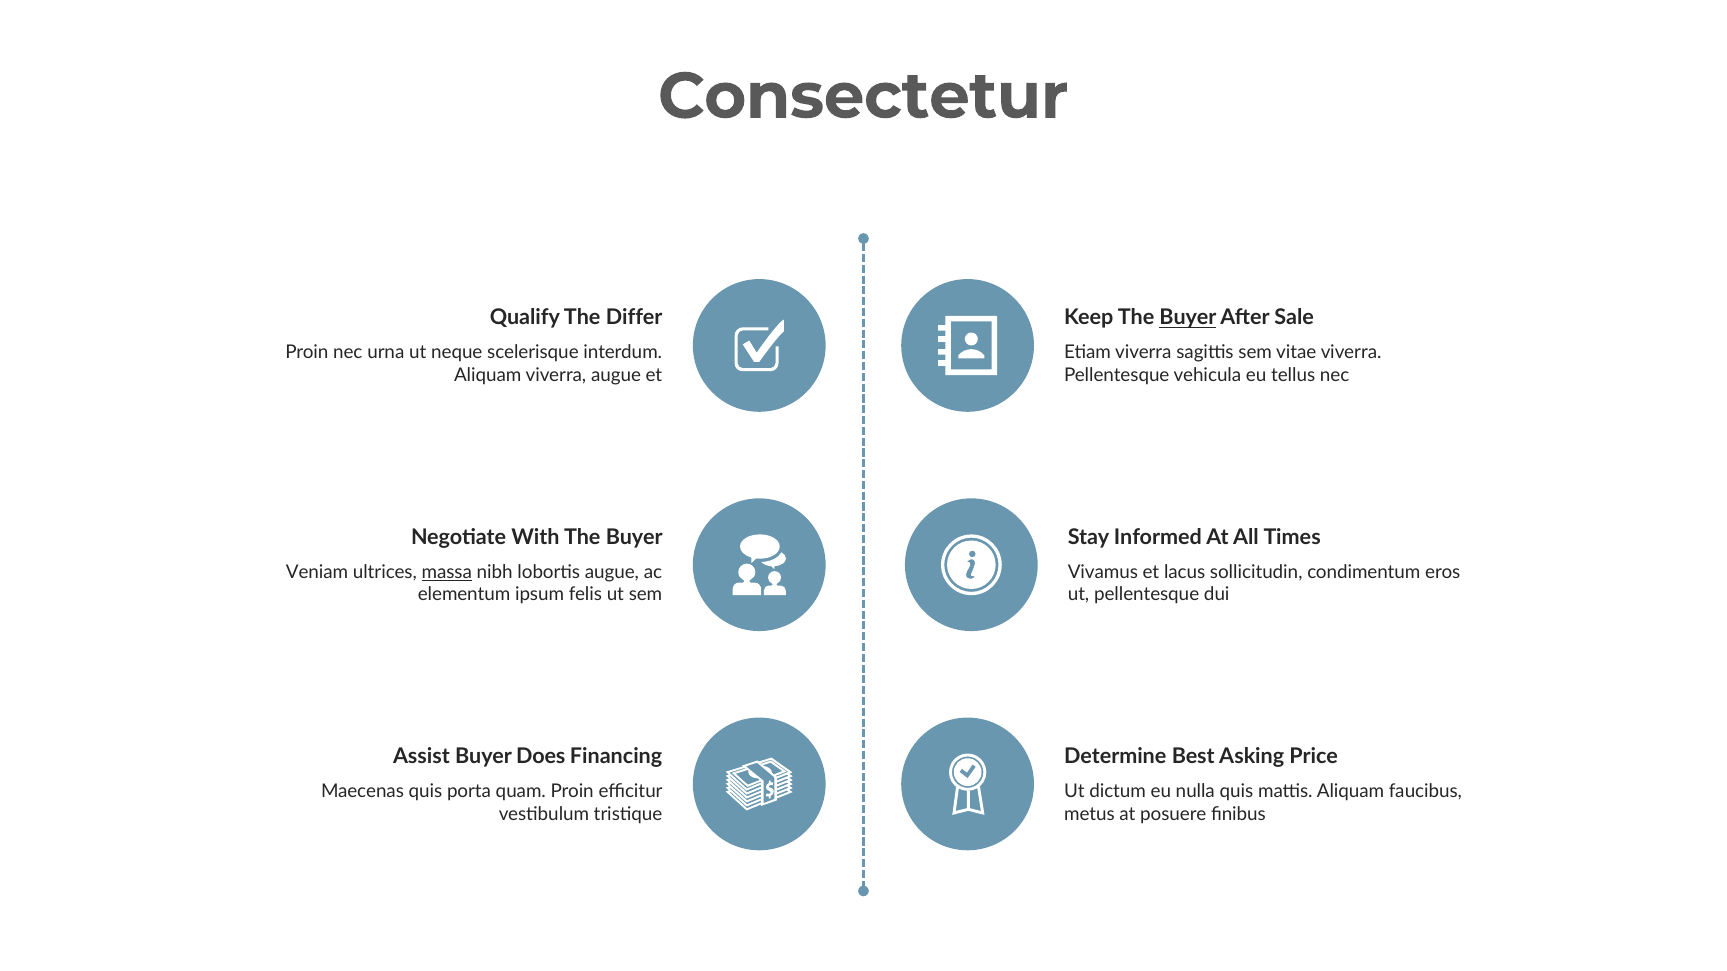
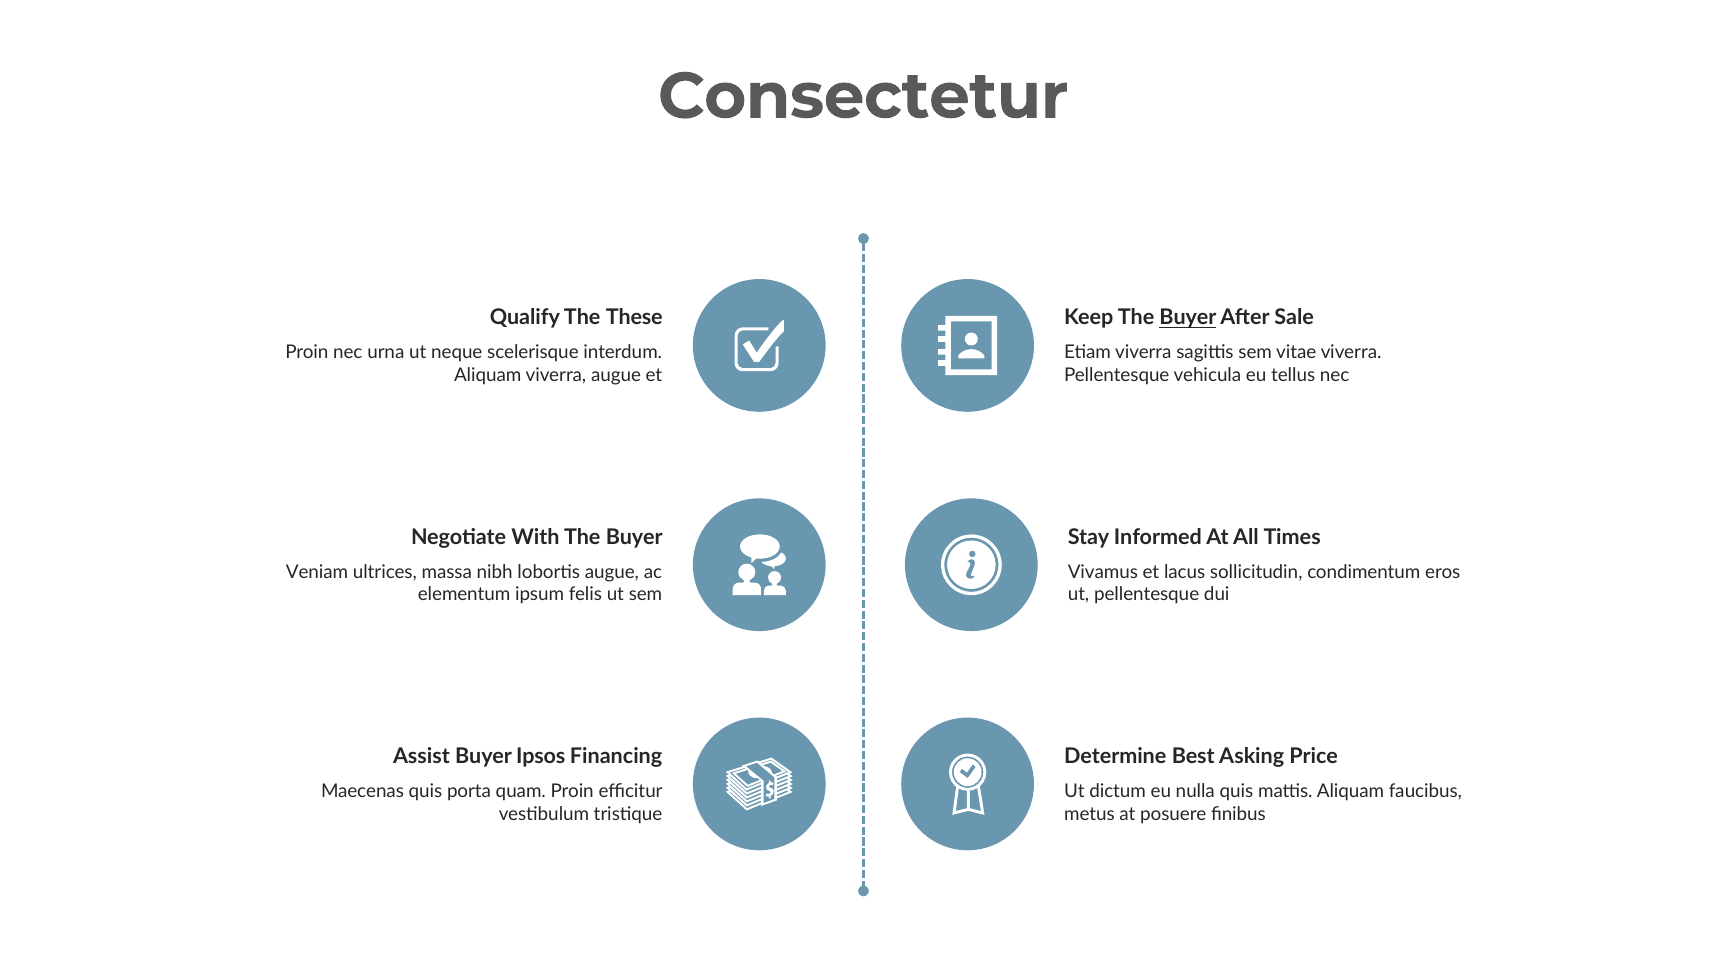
Differ: Differ -> These (634, 318)
massa underline: present -> none (447, 572)
Does: Does -> Ipsos (541, 757)
